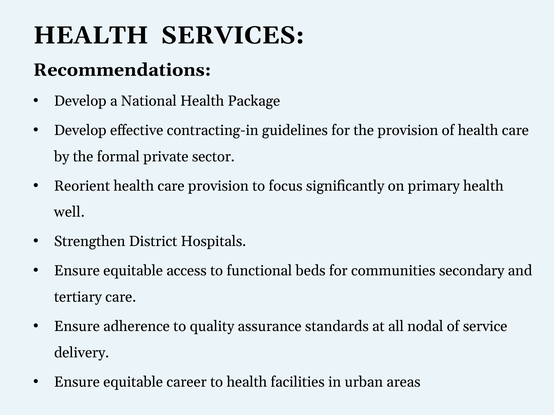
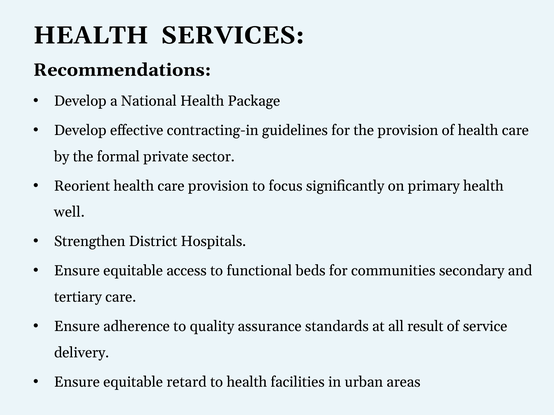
nodal: nodal -> result (425, 327)
career: career -> retard (187, 383)
